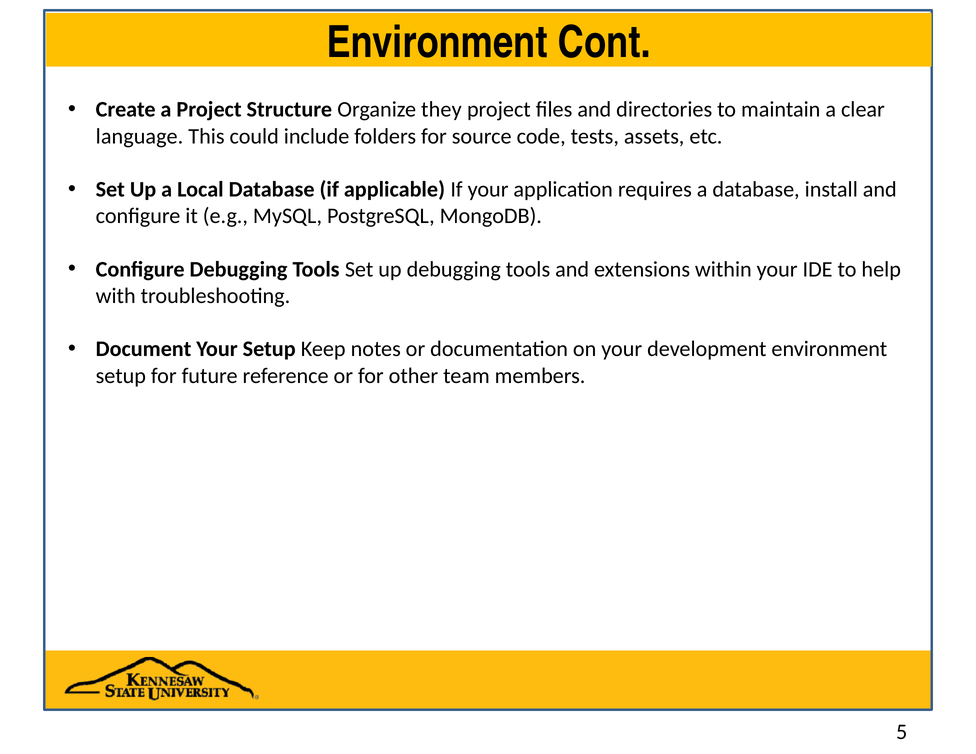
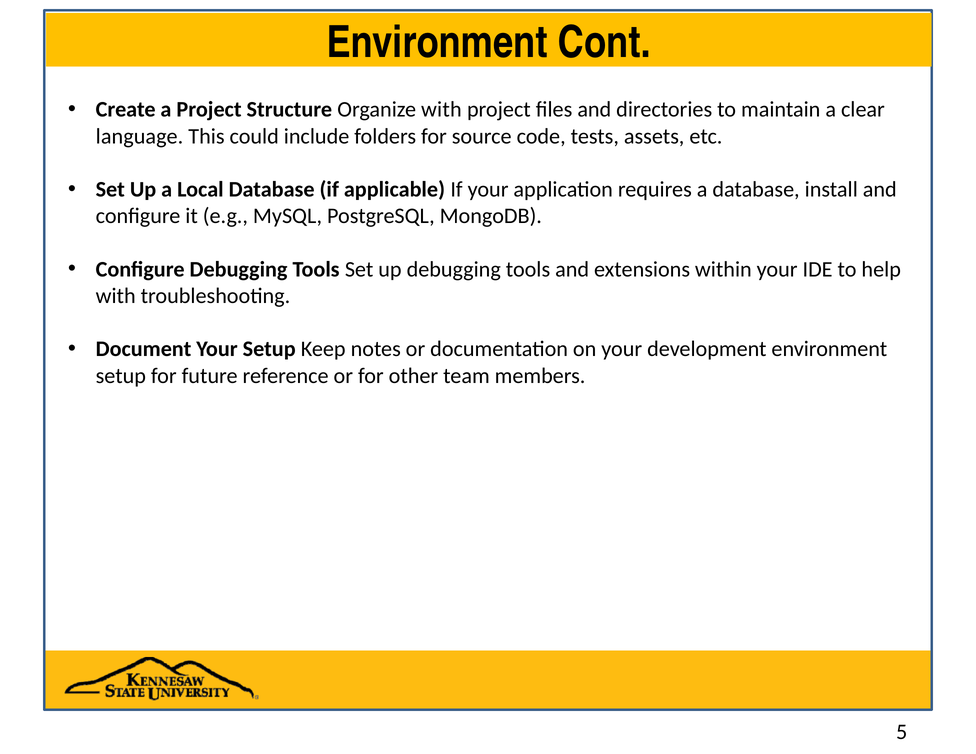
Organize they: they -> with (441, 110)
